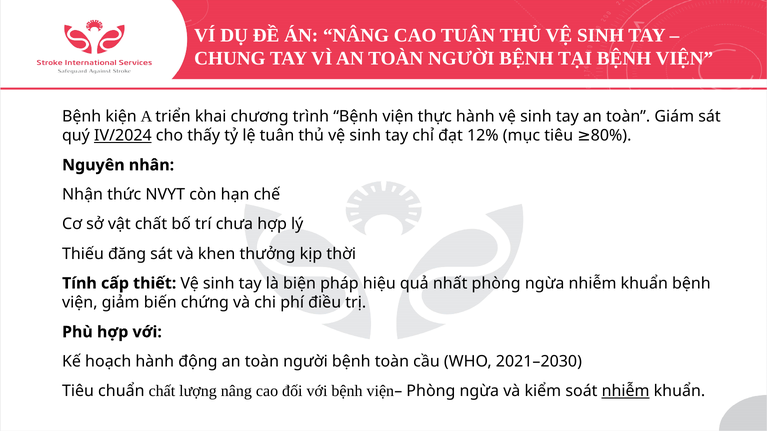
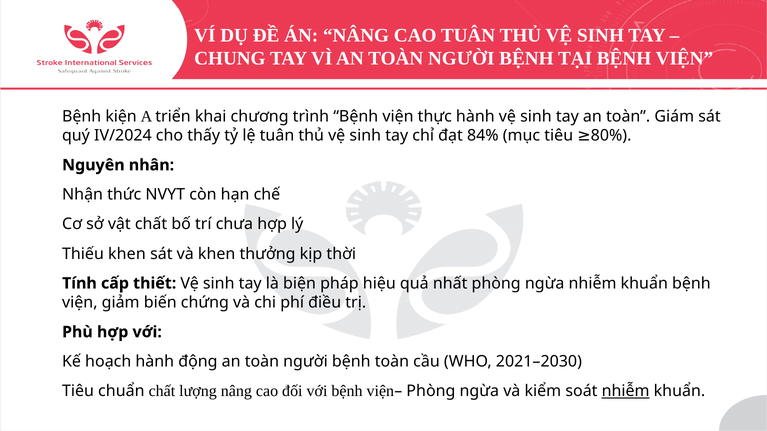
IV/2024 underline: present -> none (123, 136)
12%: 12% -> 84% (483, 136)
Thiếu đăng: đăng -> khen (127, 254)
